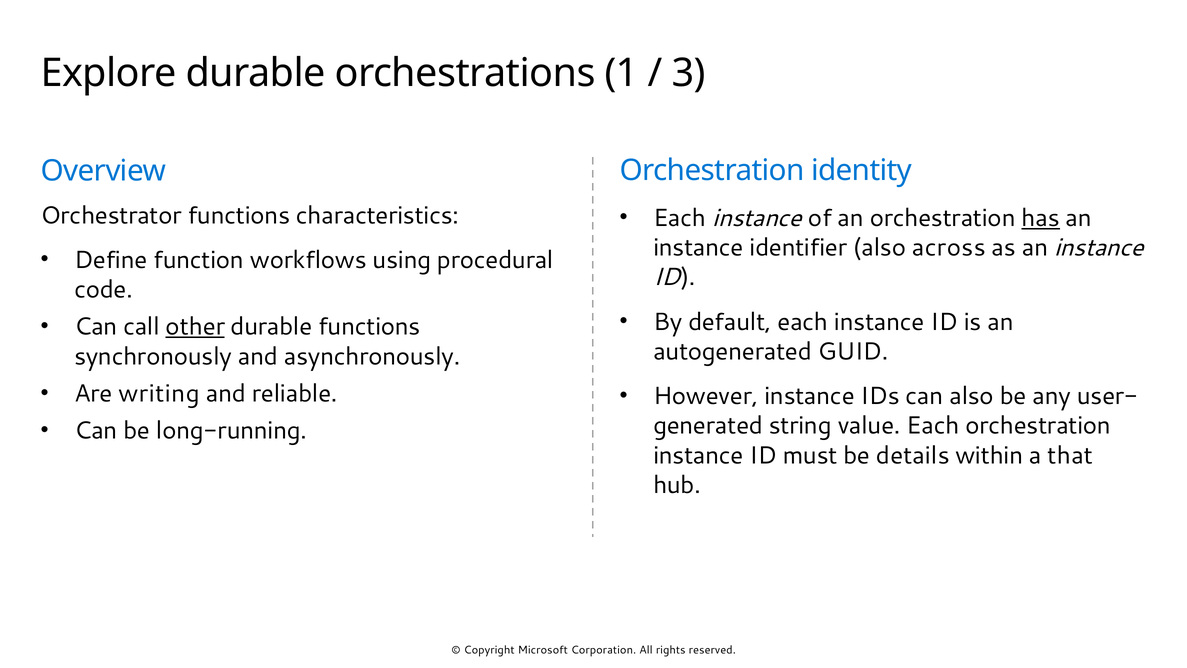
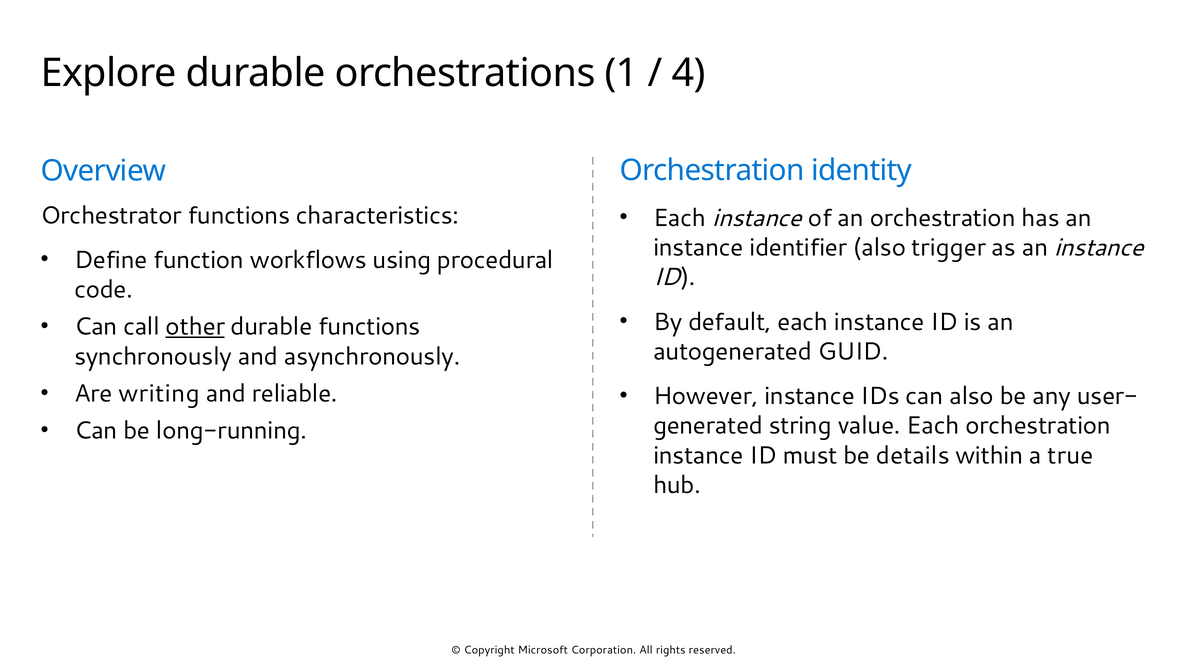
3: 3 -> 4 (689, 73)
has underline: present -> none (1041, 218)
across: across -> trigger (949, 247)
that: that -> true (1070, 455)
